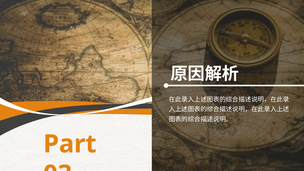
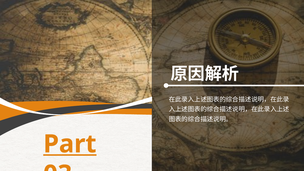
Part underline: none -> present (70, 144)
